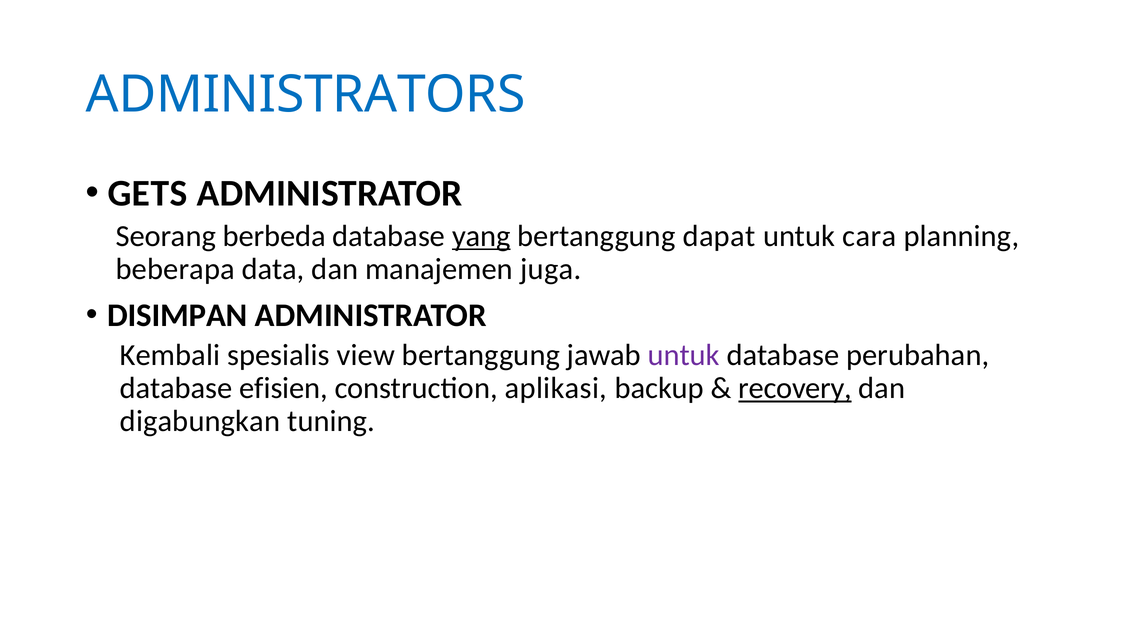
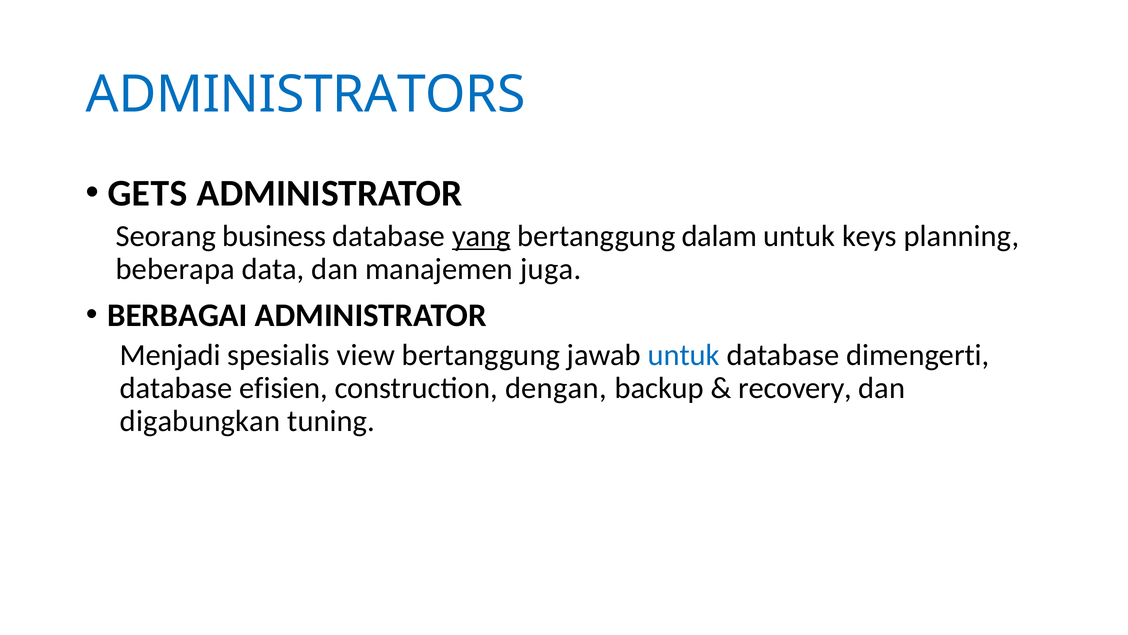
berbeda: berbeda -> business (274, 236)
dapat: dapat -> dalam (719, 236)
cara: cara -> keys (869, 236)
DISIMPAN: DISIMPAN -> BERBAGAI (177, 315)
Kembali: Kembali -> Menjadi (170, 355)
untuk colour: purple -> blue (684, 355)
perubahan: perubahan -> dimengerti (918, 355)
aplikasi: aplikasi -> dengan (556, 388)
recovery underline: present -> none (795, 388)
